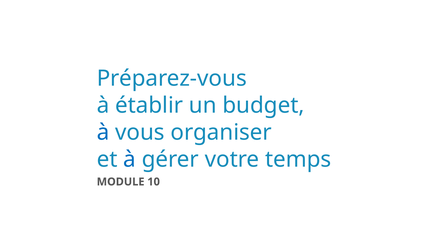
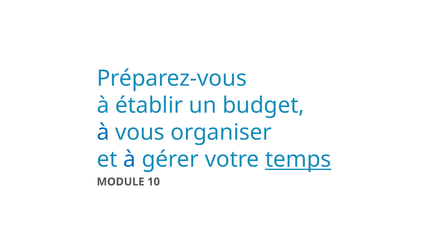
temps underline: none -> present (298, 159)
